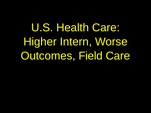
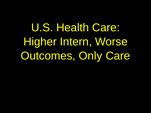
Field: Field -> Only (90, 56)
